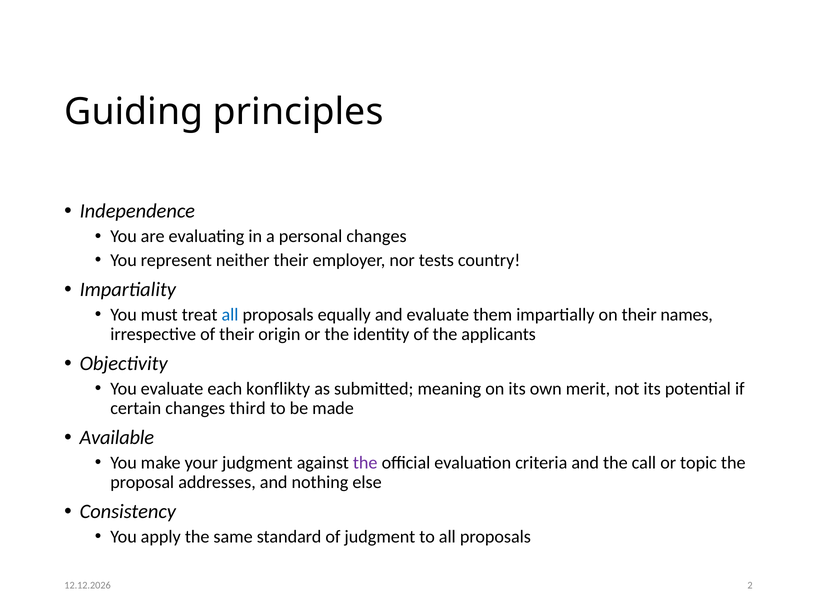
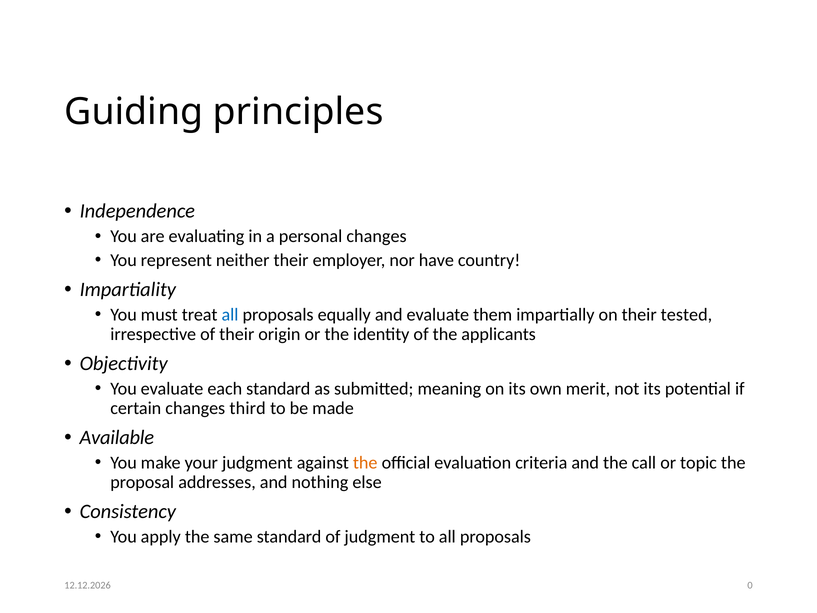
tests: tests -> have (436, 260)
names: names -> tested (687, 314)
each konflikty: konflikty -> standard (278, 388)
the colour: purple -> orange (365, 463)
2: 2 -> 0 (750, 585)
